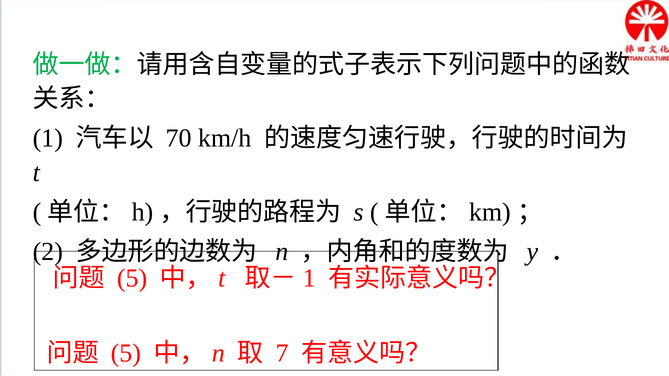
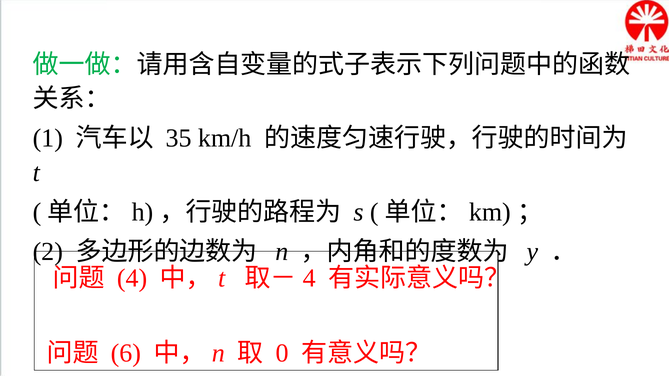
70: 70 -> 35 (179, 138)
5: 5 -> 4 (132, 278)
1: 1 -> 4 (309, 278)
5: 5 -> 6 (126, 353)
7: 7 -> 0 (282, 353)
